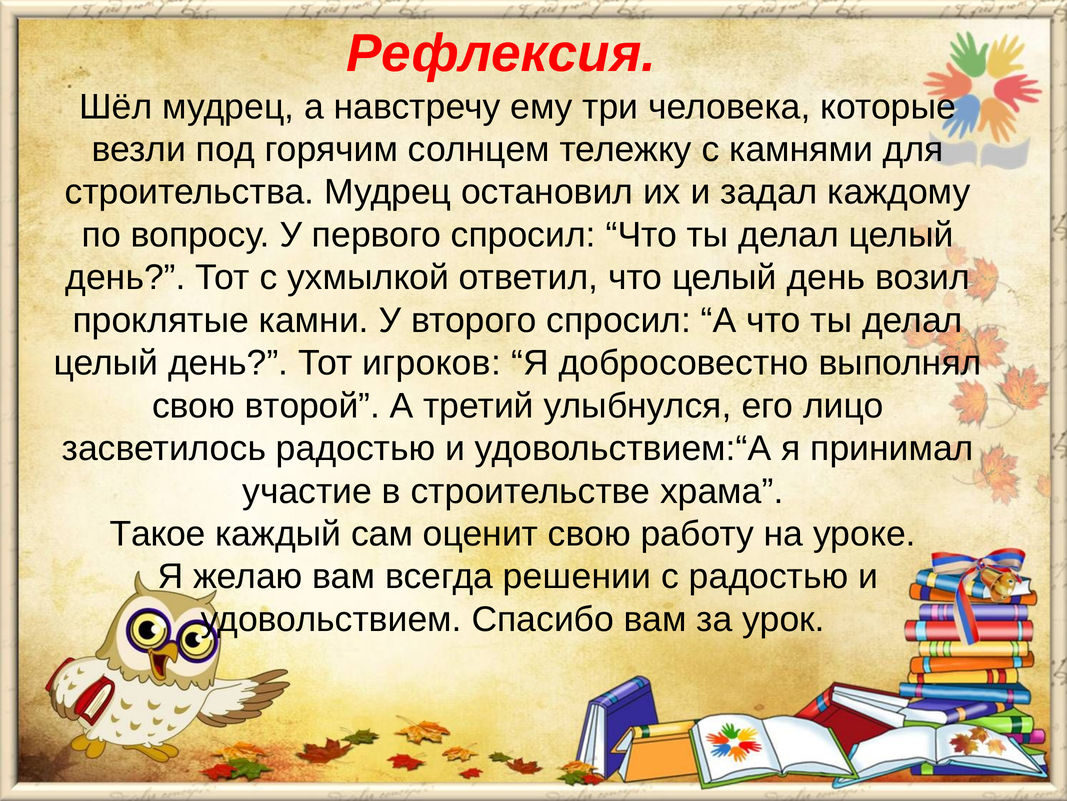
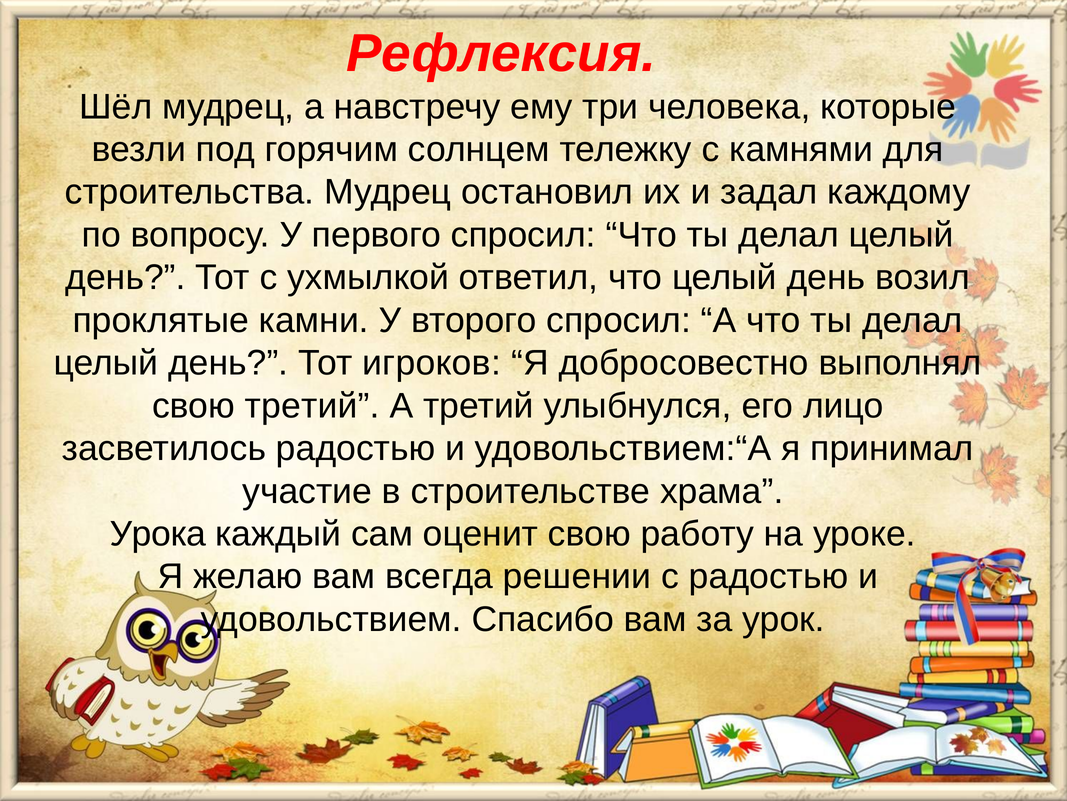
свою второй: второй -> третий (312, 405)
Такое: Такое -> Урока (158, 533)
